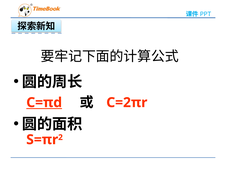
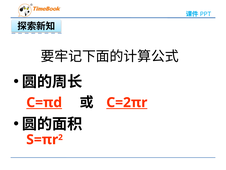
C=2πr underline: none -> present (127, 102)
